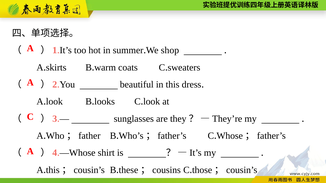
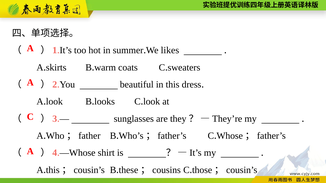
shop: shop -> likes (170, 50)
